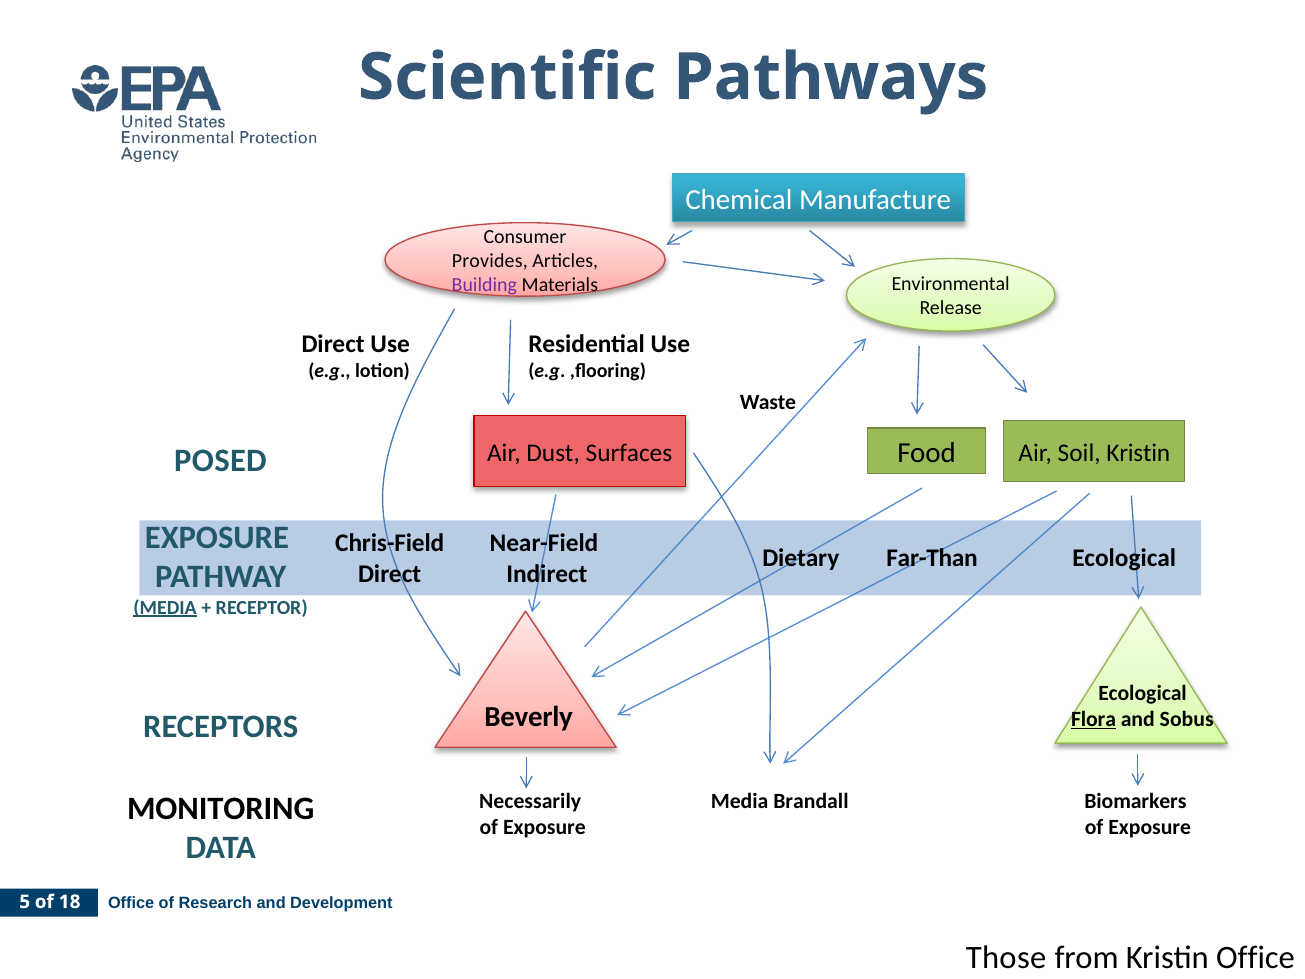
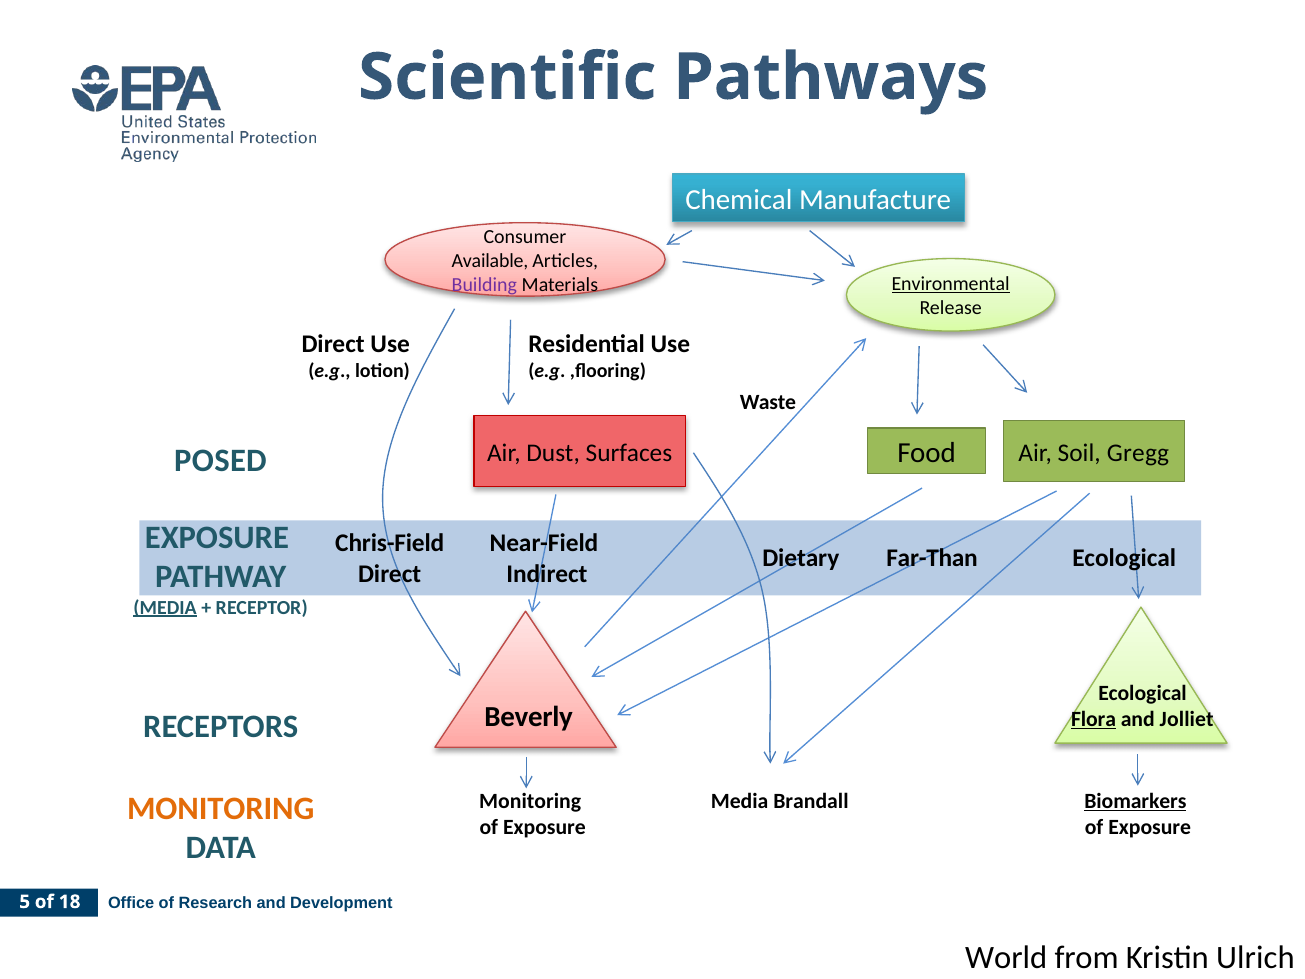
Provides: Provides -> Available (490, 261)
Environmental underline: none -> present (951, 284)
Soil Kristin: Kristin -> Gregg (1138, 453)
Sobus: Sobus -> Jolliet (1187, 719)
Necessarily: Necessarily -> Monitoring (530, 801)
Biomarkers underline: none -> present (1135, 801)
MONITORING colour: black -> orange (221, 808)
Those: Those -> World (1006, 957)
Kristin Office: Office -> Ulrich (1255, 957)
